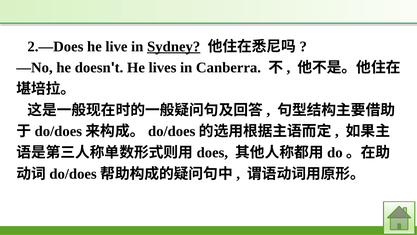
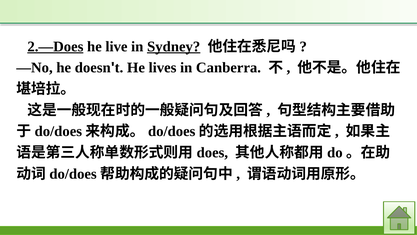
2.—Does underline: none -> present (55, 46)
